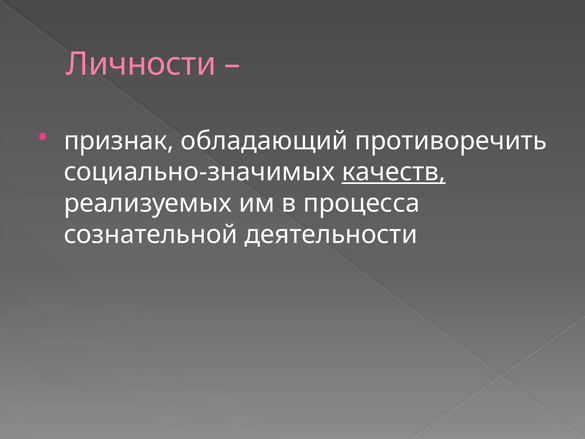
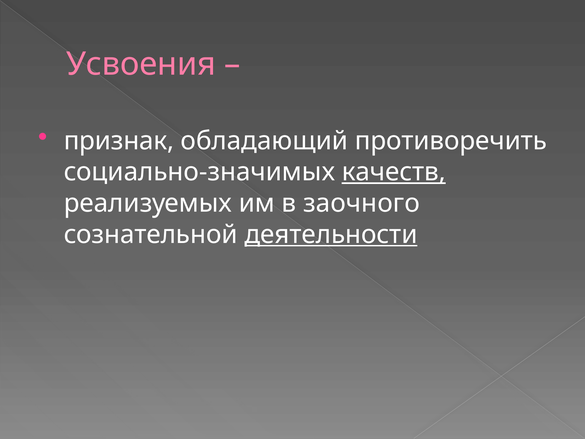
Личности: Личности -> Усвоения (141, 64)
процесса: процесса -> заочного (361, 203)
деятельности underline: none -> present (331, 234)
